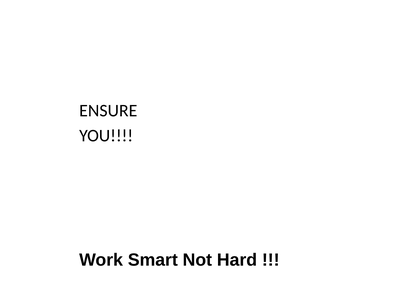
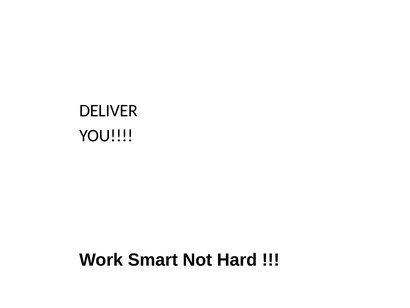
ENSURE: ENSURE -> DELIVER (108, 110)
